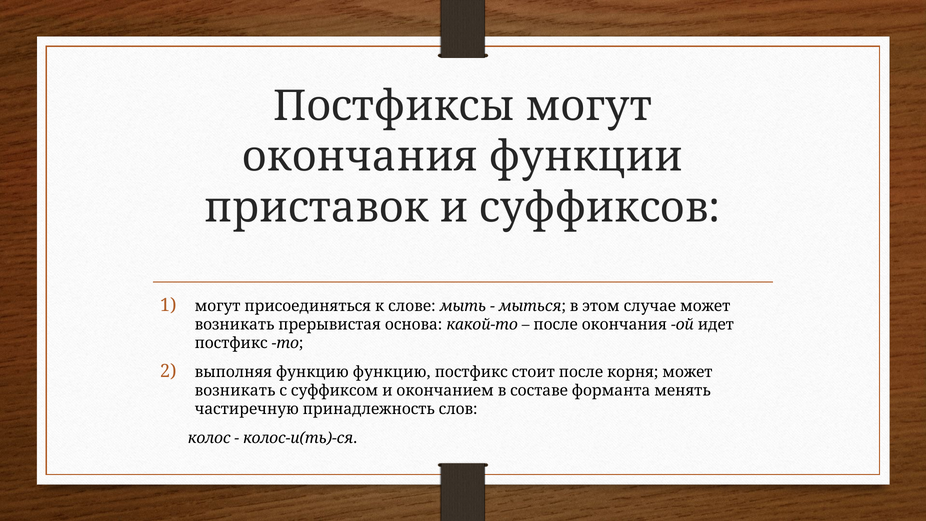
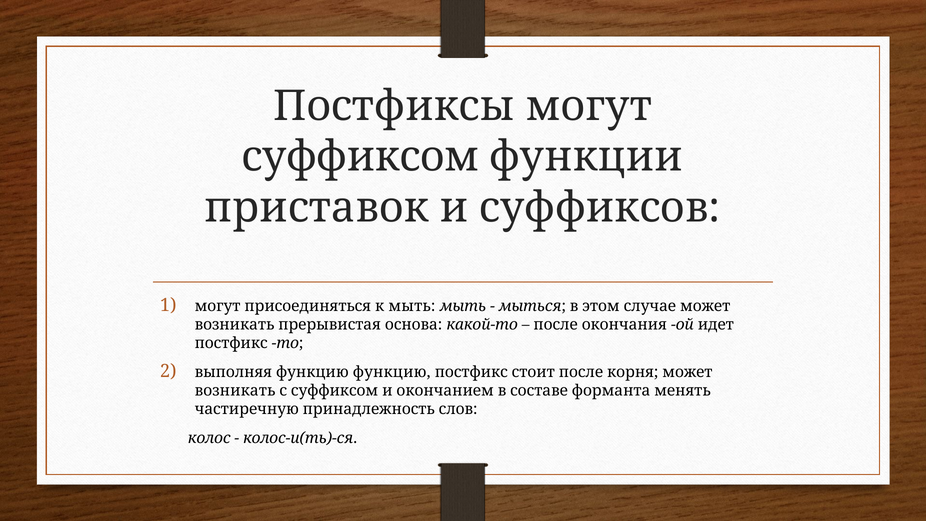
окончания: окончания -> суффиксом (360, 157)
к слове: слове -> мыть (412, 306)
